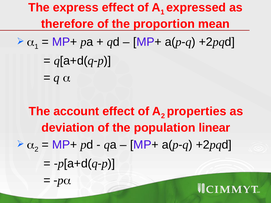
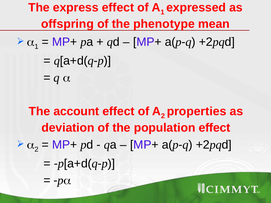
therefore: therefore -> offspring (67, 24)
proportion: proportion -> phenotype (164, 24)
population linear: linear -> effect (214, 128)
